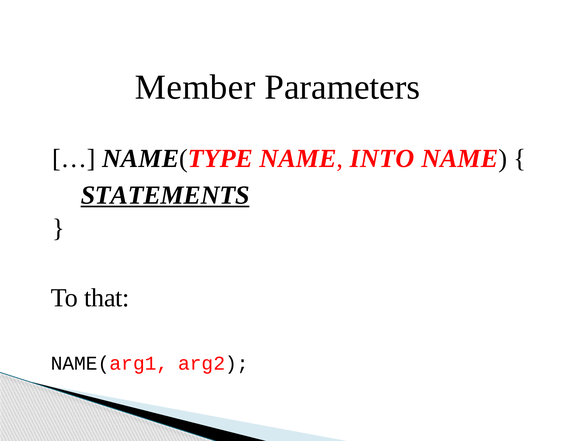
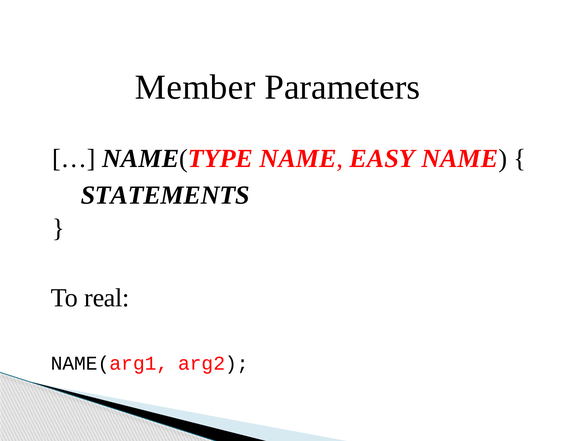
INTO: INTO -> EASY (382, 159)
STATEMENTS underline: present -> none (165, 195)
that: that -> real (107, 298)
